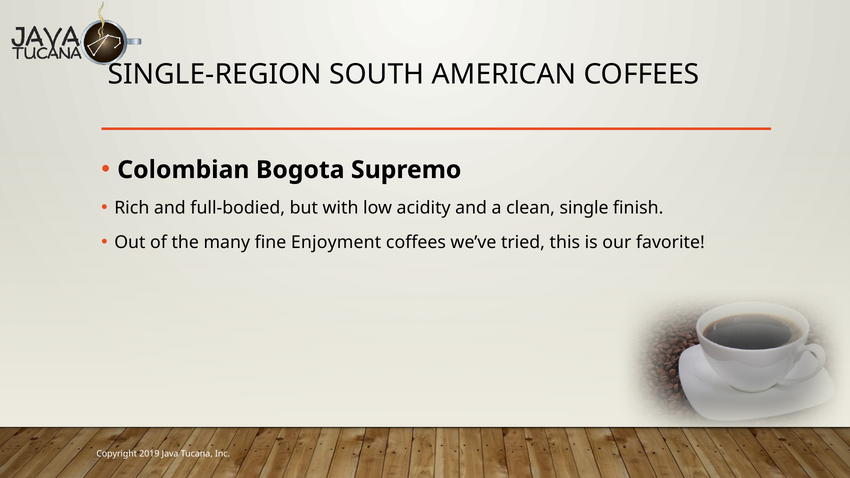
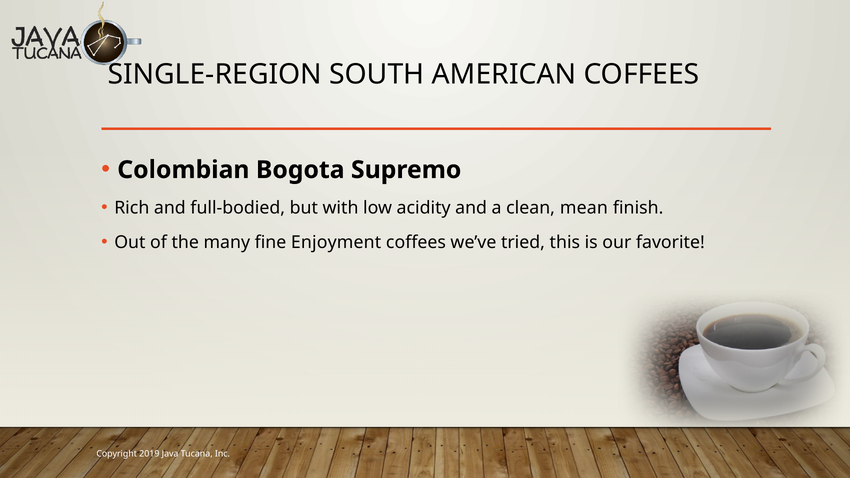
single: single -> mean (584, 208)
